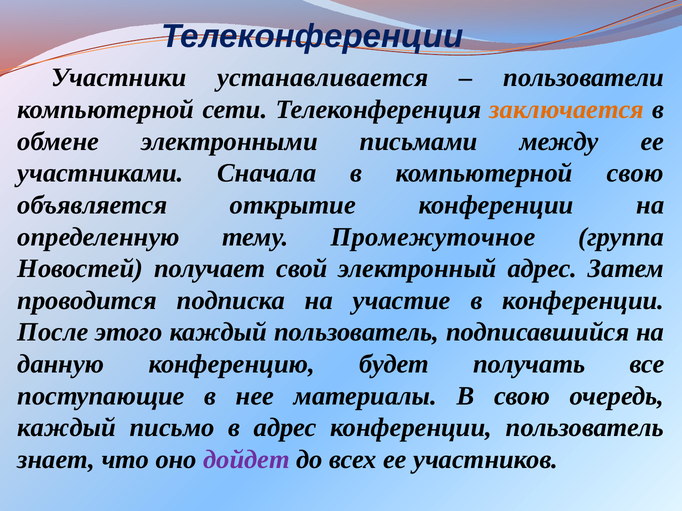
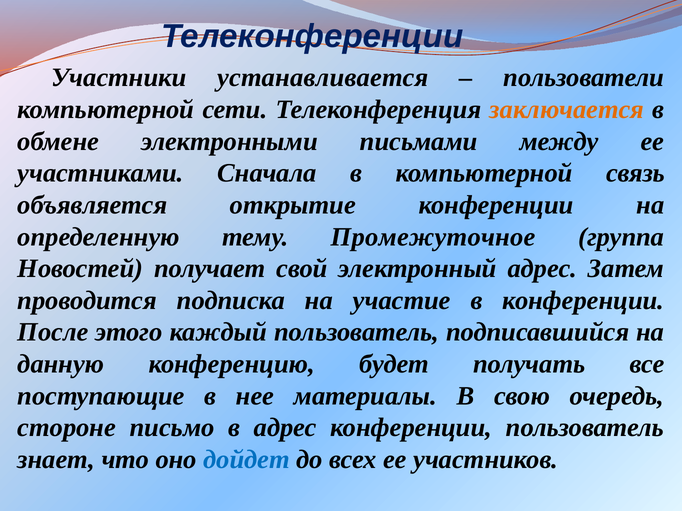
компьютерной свою: свою -> связь (635, 173)
каждый: каждый -> стороне (67, 428)
дойдет colour: purple -> blue (247, 460)
